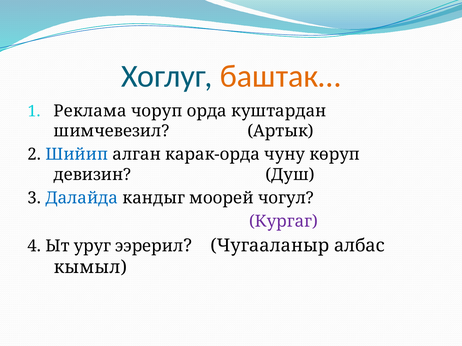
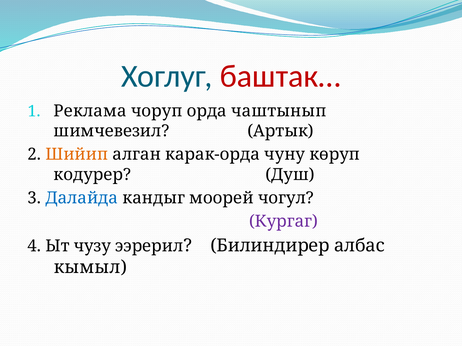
баштак… colour: orange -> red (280, 76)
куштардан: куштардан -> чаштынып (279, 111)
Шийип colour: blue -> orange (77, 155)
девизин: девизин -> кодурер (92, 175)
уруг: уруг -> чузу (92, 246)
Чугааланыр: Чугааланыр -> Билиндирер (270, 246)
